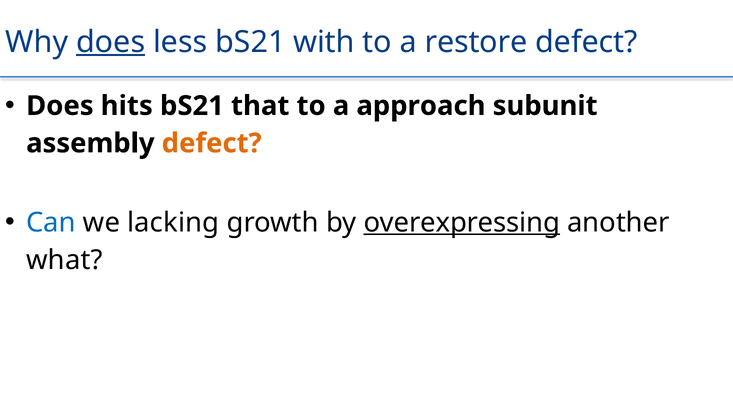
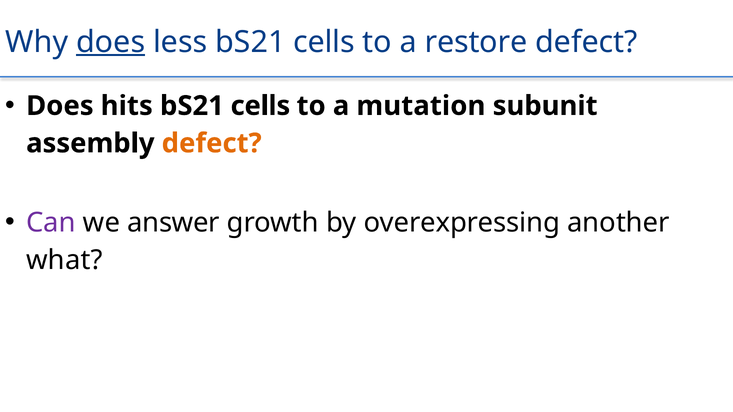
less bS21 with: with -> cells (324, 42)
that: that -> cells (260, 106)
approach: approach -> mutation (421, 106)
Can colour: blue -> purple (51, 223)
lacking: lacking -> answer (173, 223)
overexpressing underline: present -> none (462, 223)
